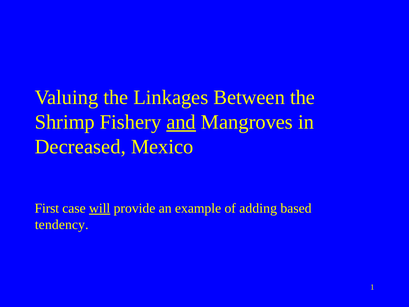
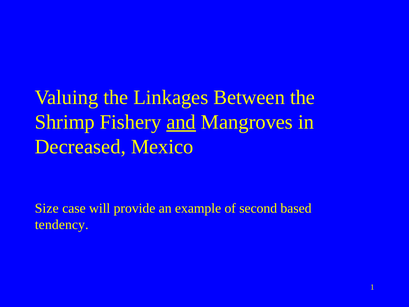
First: First -> Size (47, 208)
will underline: present -> none (100, 208)
adding: adding -> second (258, 208)
